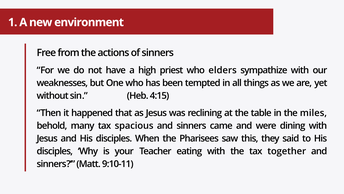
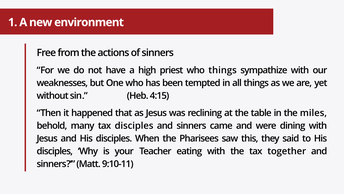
who elders: elders -> things (223, 70)
tax spacious: spacious -> disciples (134, 126)
